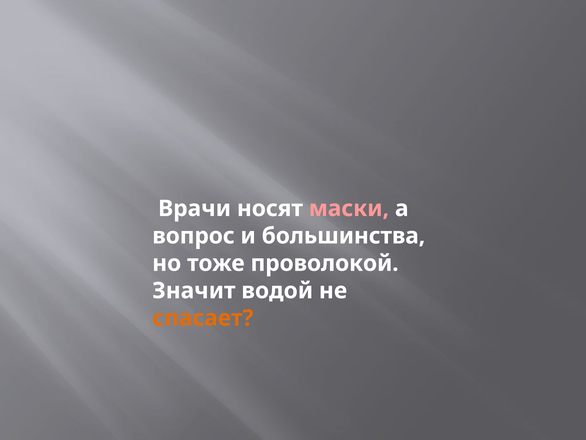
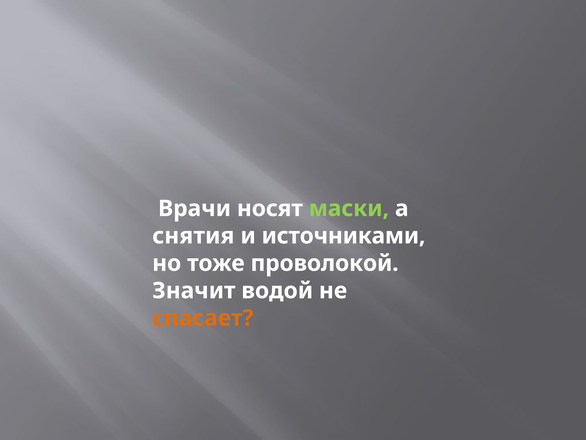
маски colour: pink -> light green (349, 208)
вопрос: вопрос -> снятия (193, 236)
большинства: большинства -> источниками (343, 236)
